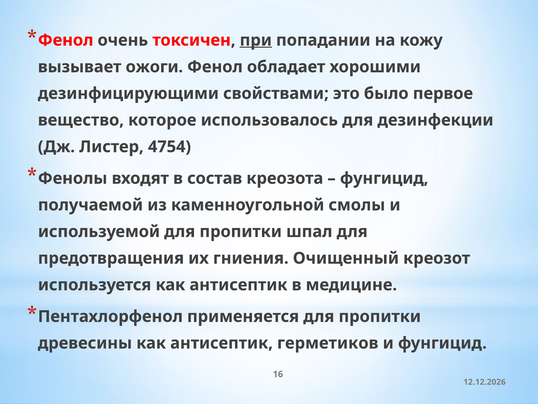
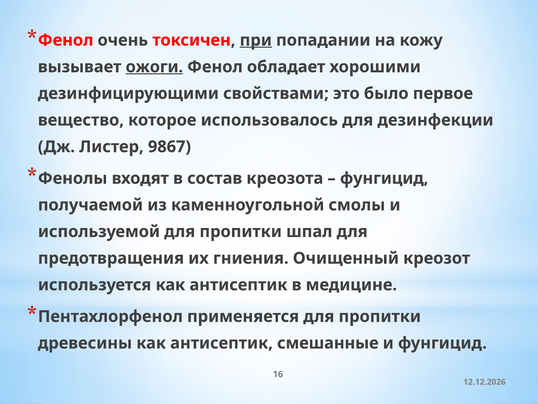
ожоги underline: none -> present (154, 67)
4754: 4754 -> 9867 (169, 147)
герметиков: герметиков -> смешанные (328, 343)
